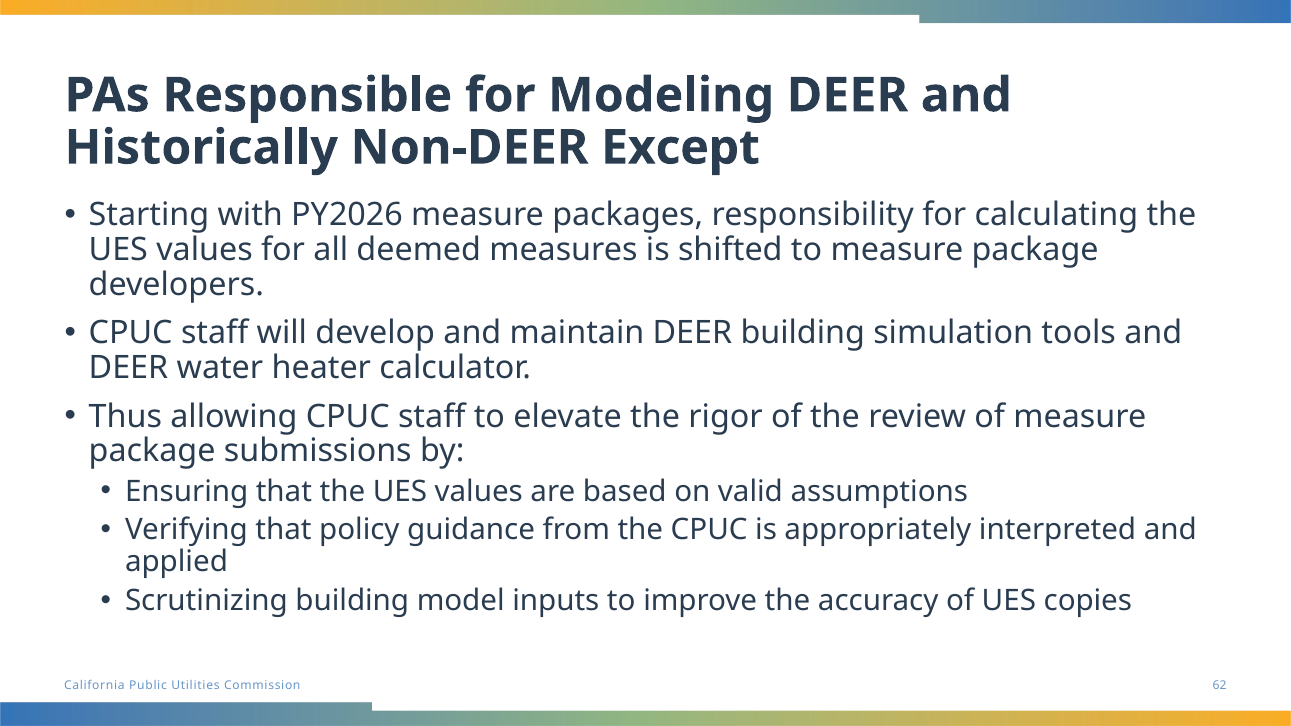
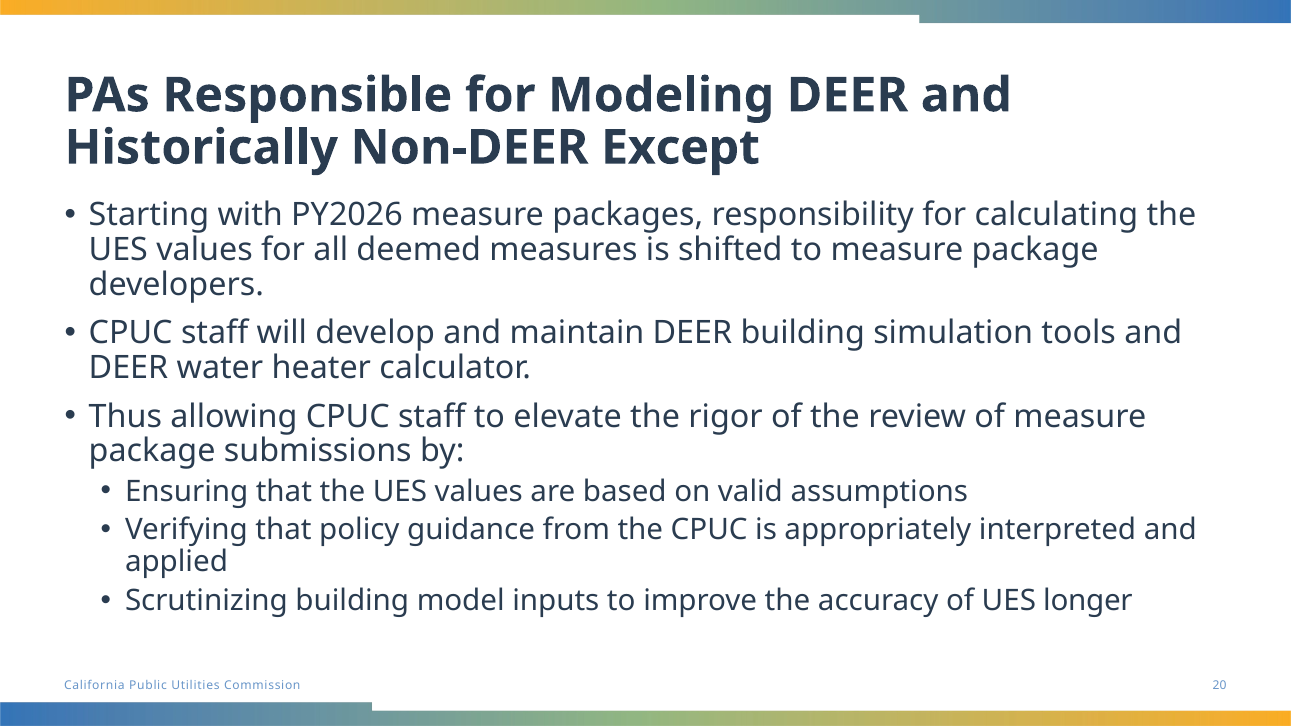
copies: copies -> longer (1088, 601)
62: 62 -> 20 (1220, 686)
